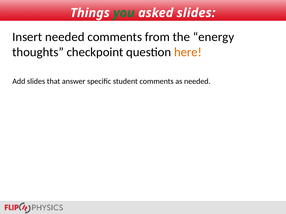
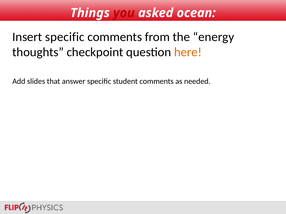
you colour: green -> red (124, 13)
asked slides: slides -> ocean (196, 13)
Insert needed: needed -> specific (65, 37)
